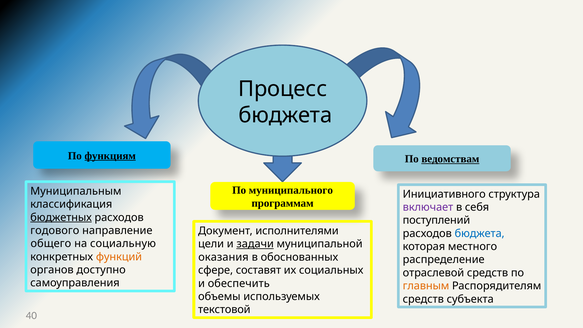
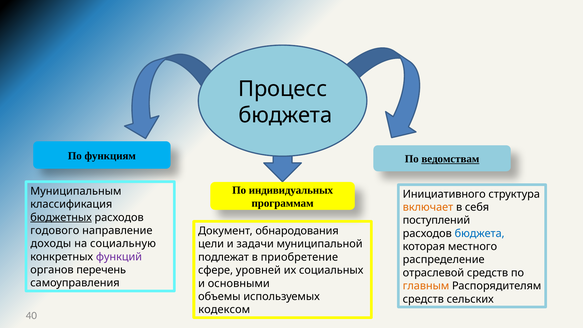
функциям underline: present -> none (110, 156)
муниципального: муниципального -> индивидуальных (291, 190)
включает colour: purple -> orange (428, 207)
исполнителями: исполнителями -> обнародования (297, 231)
общего: общего -> доходы (51, 244)
задачи underline: present -> none (255, 244)
функций colour: orange -> purple (119, 257)
оказания: оказания -> подлежат (224, 257)
обоснованных: обоснованных -> приобретение (299, 257)
доступно: доступно -> перечень (101, 270)
составят: составят -> уровней (258, 270)
обеспечить: обеспечить -> основными (239, 283)
субъекта: субъекта -> сельских (470, 299)
текстовой: текстовой -> кодексом (224, 310)
